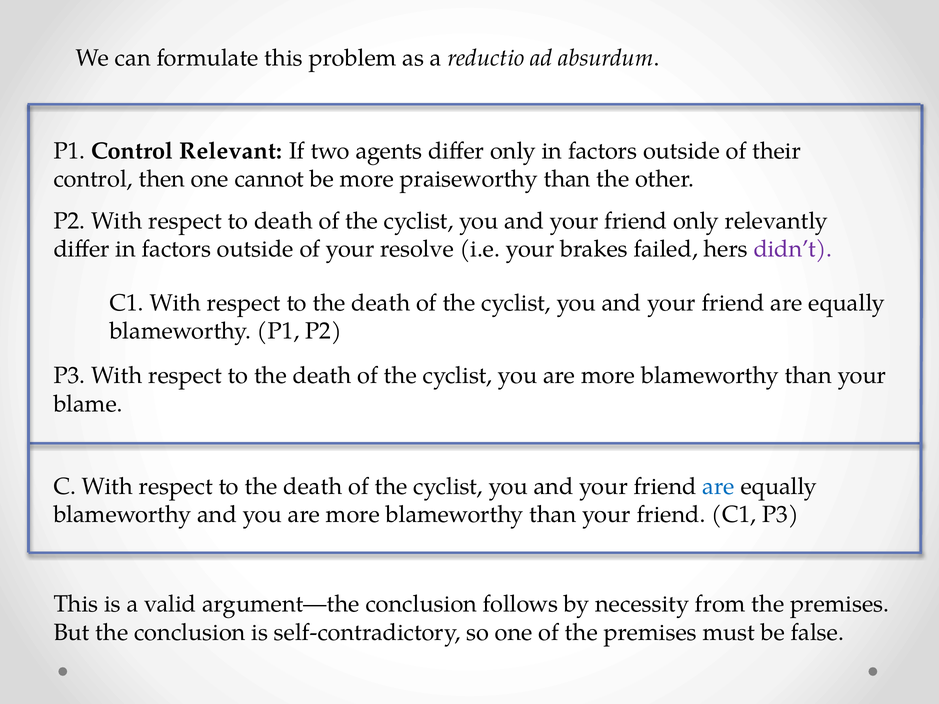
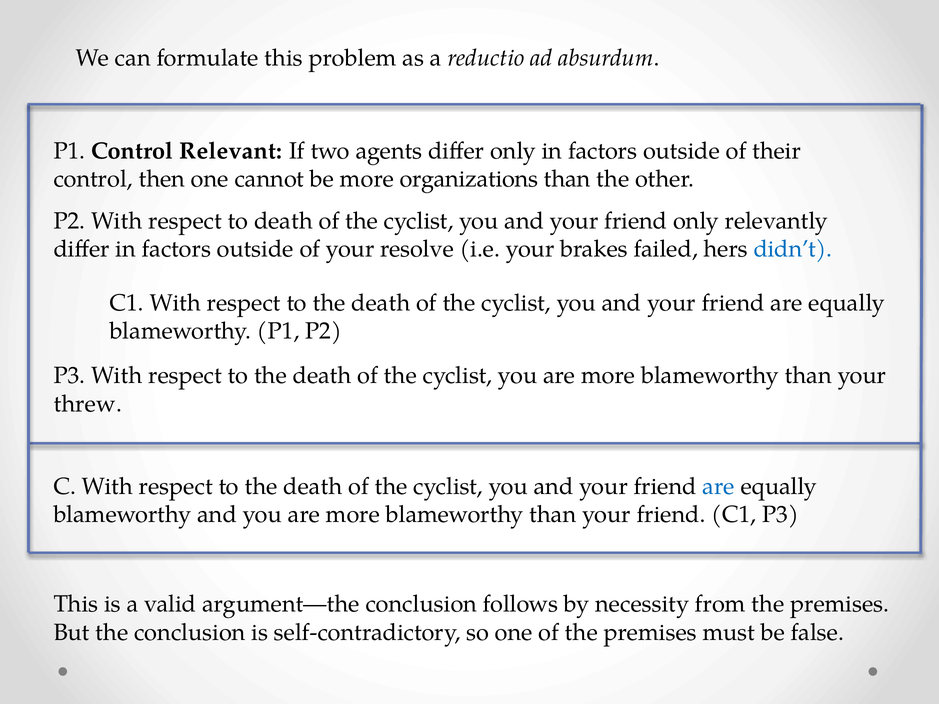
praiseworthy: praiseworthy -> organizations (469, 179)
didn’t colour: purple -> blue (793, 249)
blame: blame -> threw (88, 404)
